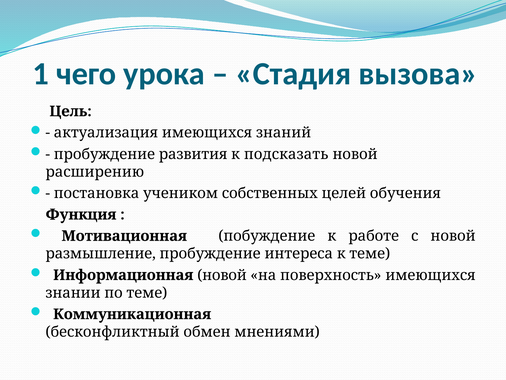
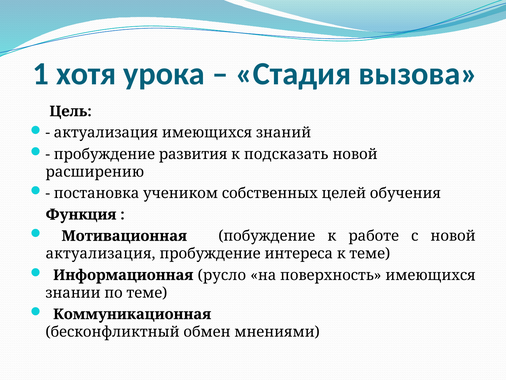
чего: чего -> хотя (86, 74)
размышление: размышление -> актуализация (101, 253)
Информационная новой: новой -> русло (222, 275)
